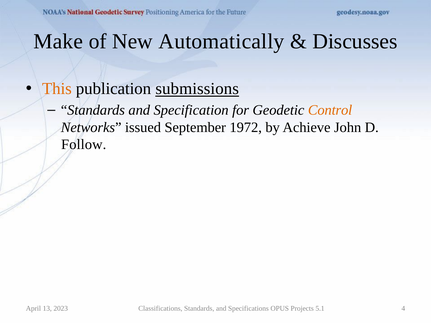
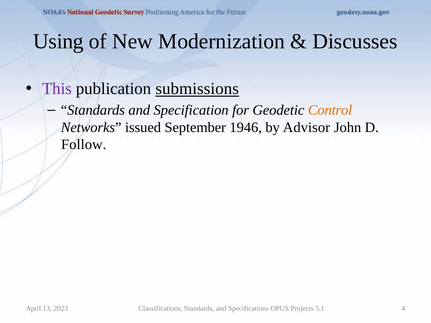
Make: Make -> Using (58, 41)
Automatically: Automatically -> Modernization (222, 41)
This colour: orange -> purple (57, 89)
1972: 1972 -> 1946 (246, 127)
Achieve: Achieve -> Advisor (306, 127)
